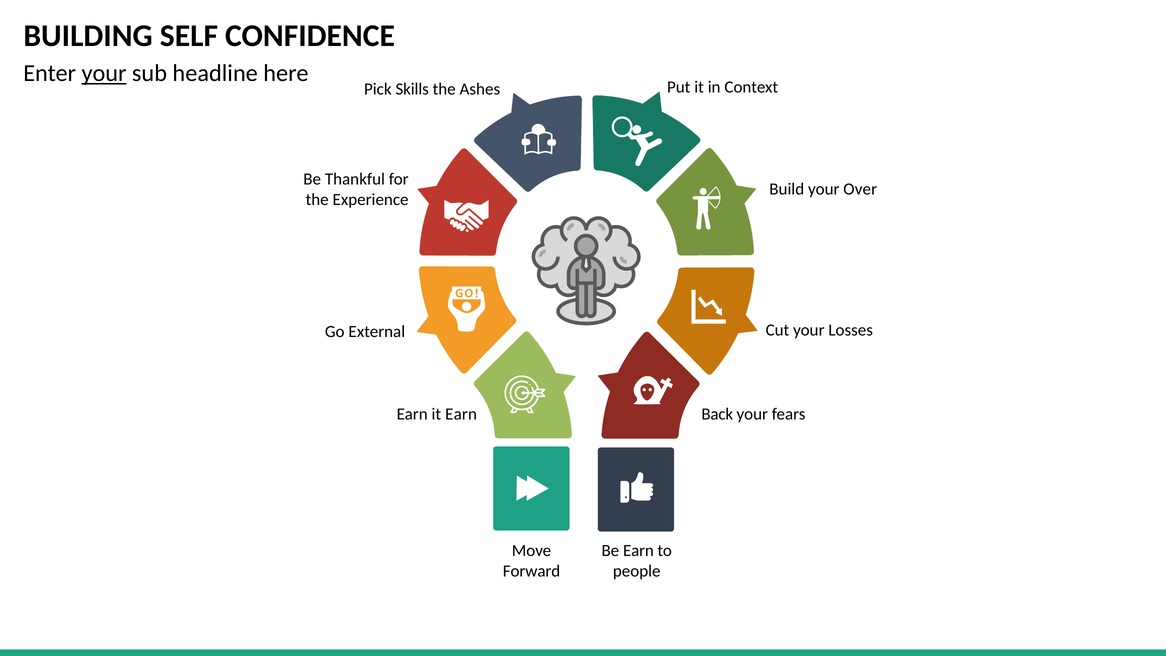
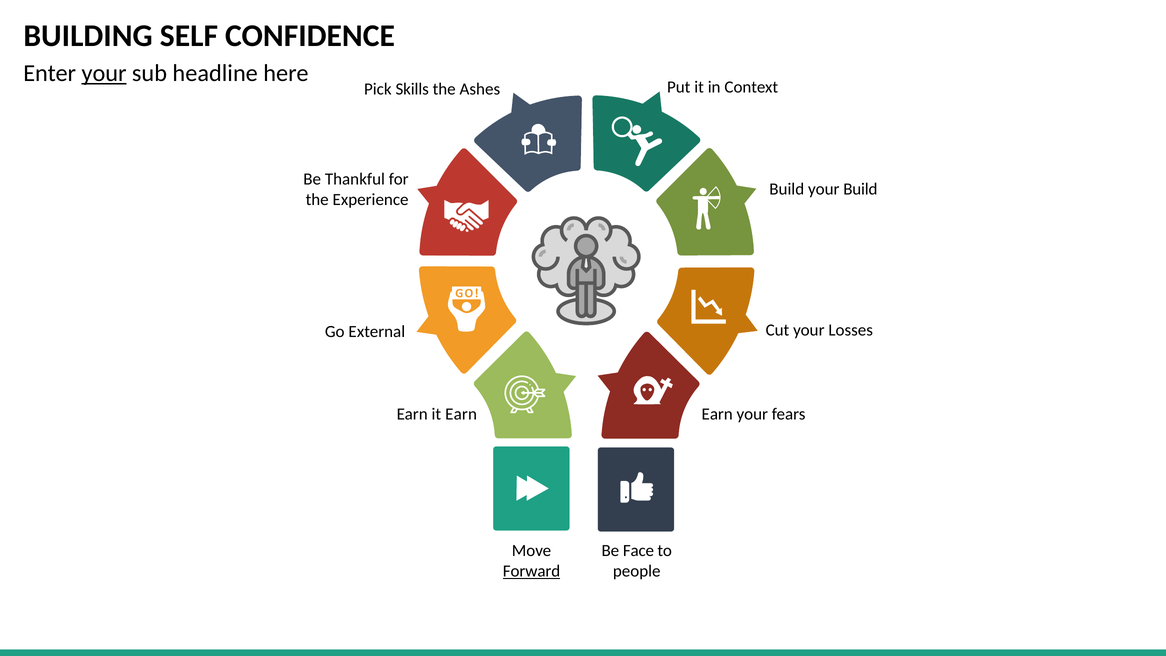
your Over: Over -> Build (860, 189)
Back: Back -> Earn (717, 414)
Be Earn: Earn -> Face (638, 551)
Forward underline: none -> present (532, 571)
